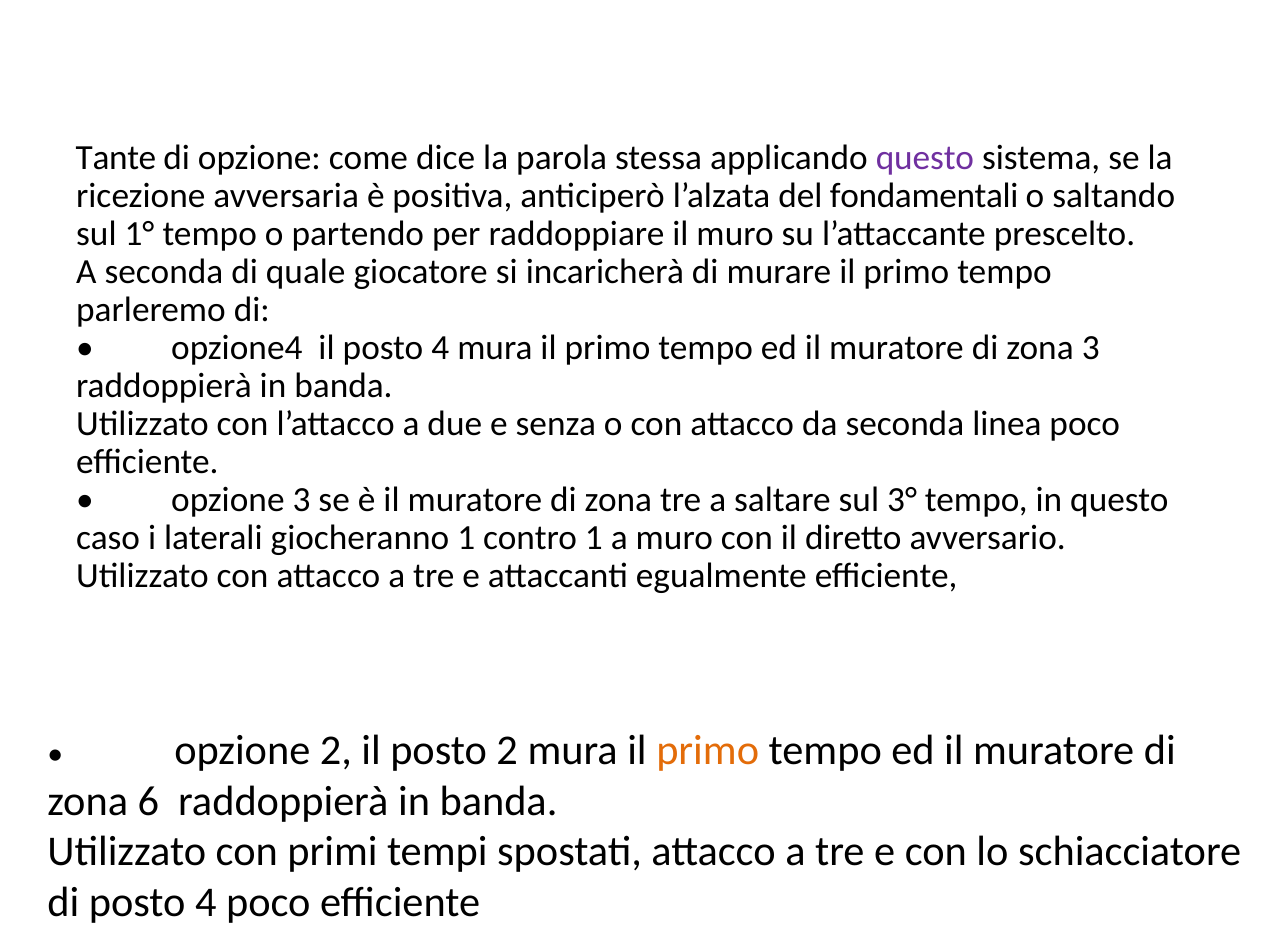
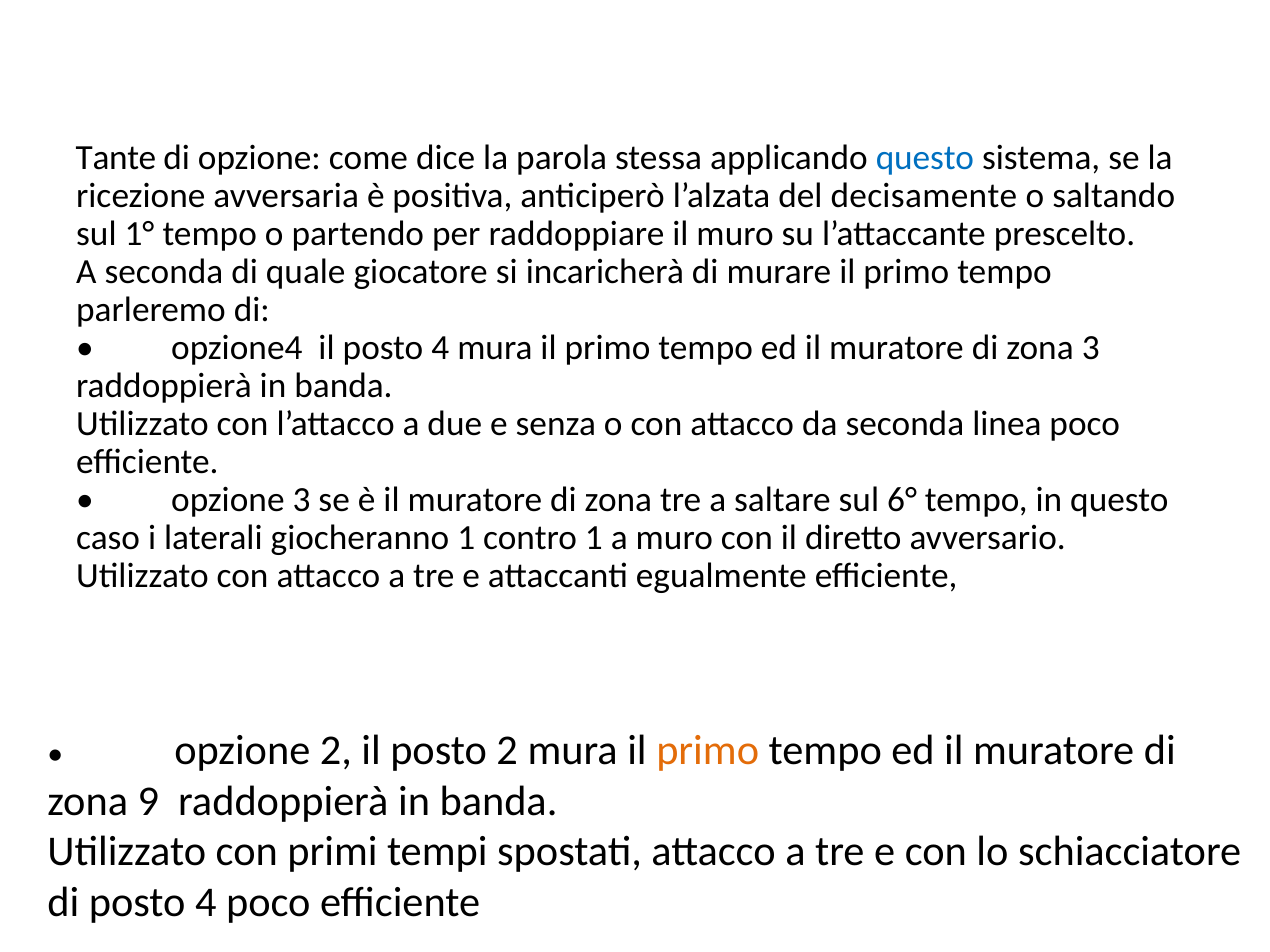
questo colour: purple -> blue (925, 158)
fondamentali: fondamentali -> decisamente (924, 196)
3°: 3° -> 6° (902, 500)
6: 6 -> 9 (148, 802)
